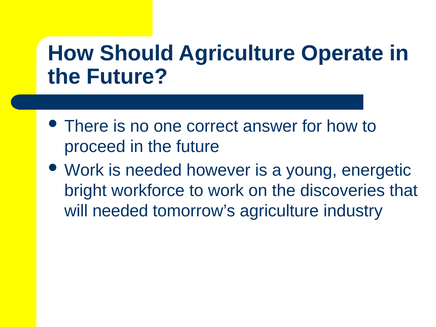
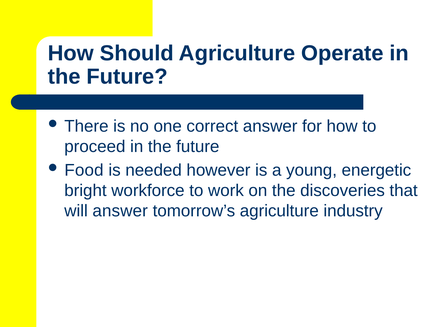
Work: Work -> Food (84, 170)
will needed: needed -> answer (120, 211)
